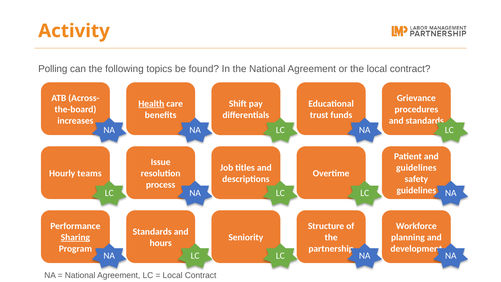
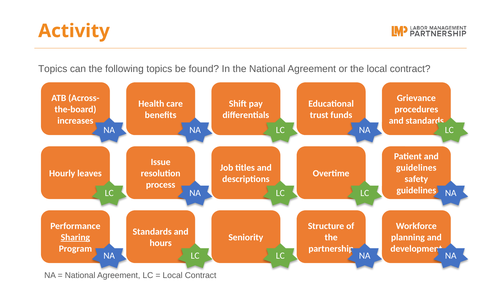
Polling: Polling -> Topics (53, 69)
Health underline: present -> none (151, 104)
teams: teams -> leaves (90, 173)
